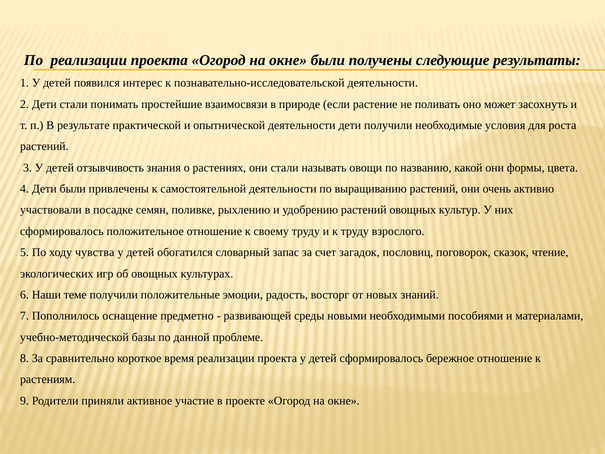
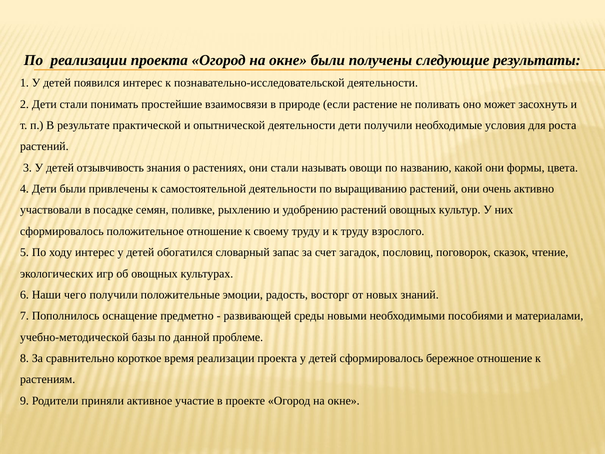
ходу чувства: чувства -> интерес (95, 252)
теме: теме -> чего (75, 295)
